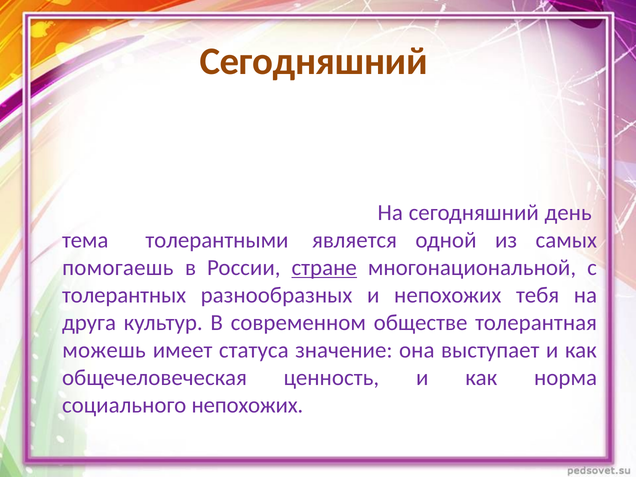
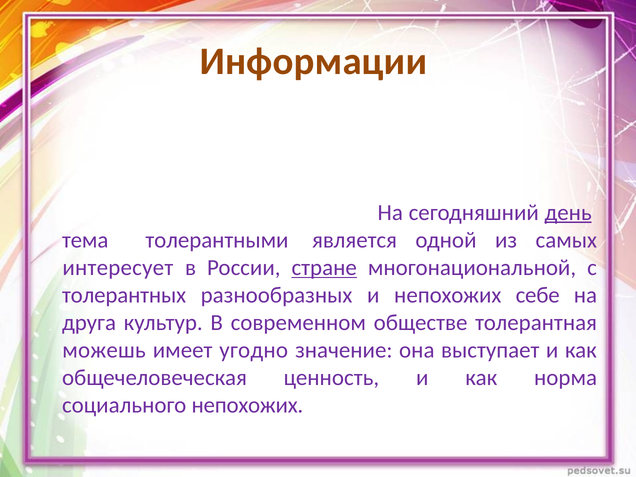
Сегодняшний: Сегодняшний -> Информации (313, 62)
день underline: none -> present (568, 212)
помогаешь: помогаешь -> интересует (118, 268)
тебя: тебя -> себе (538, 295)
статуса: статуса -> угодно (254, 350)
